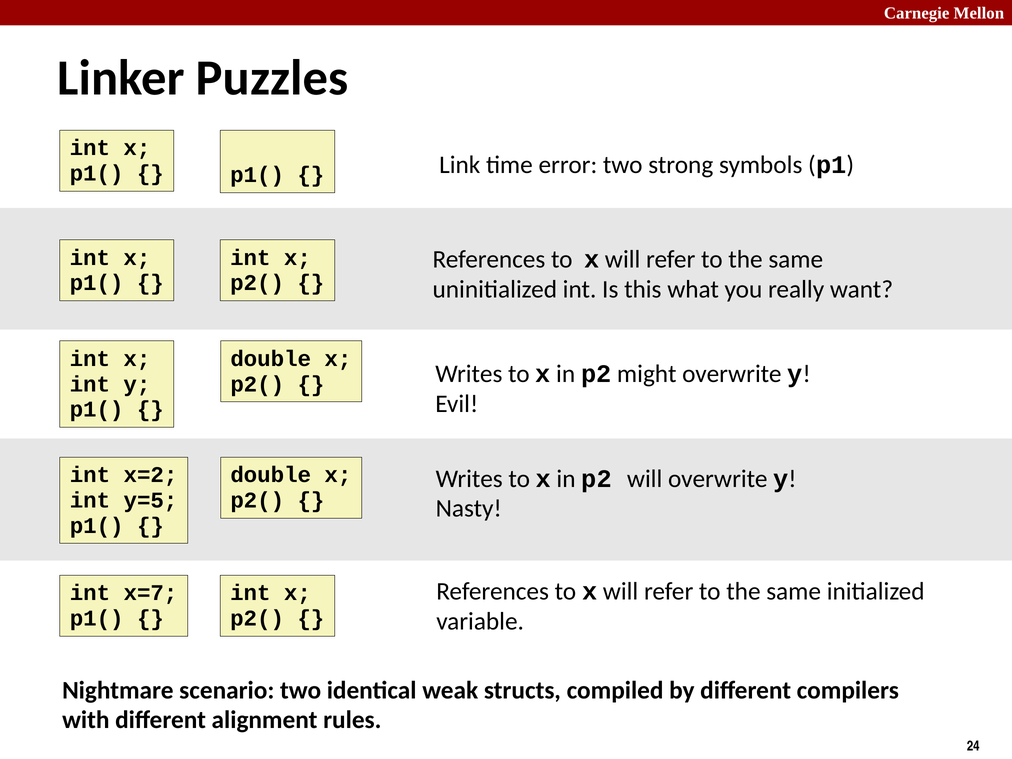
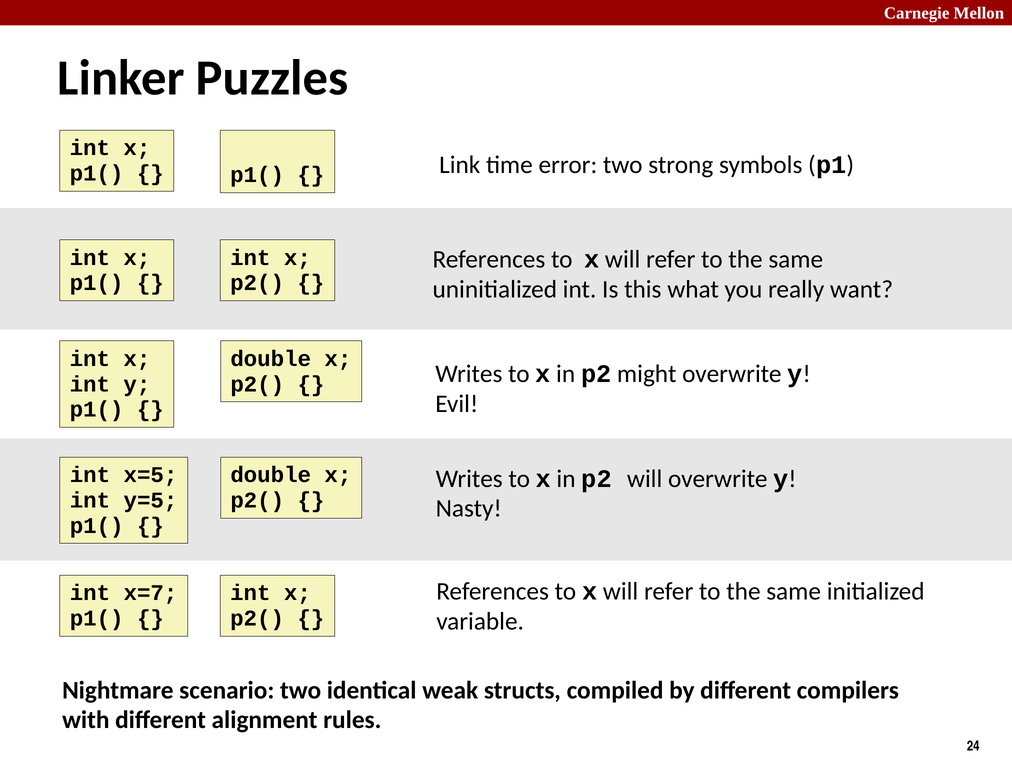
x=2: x=2 -> x=5 (150, 475)
